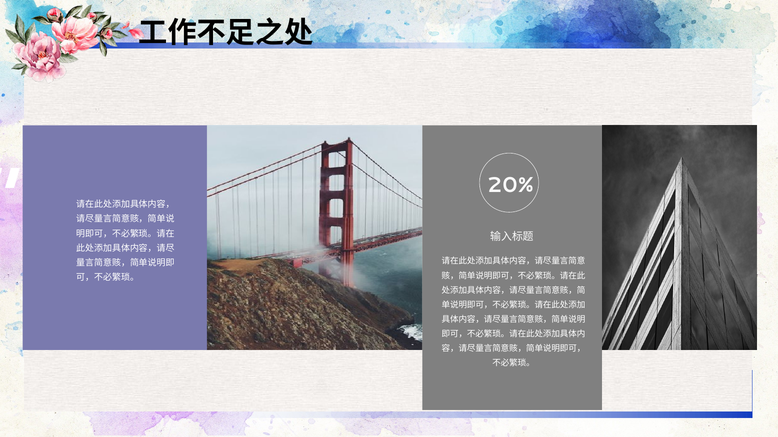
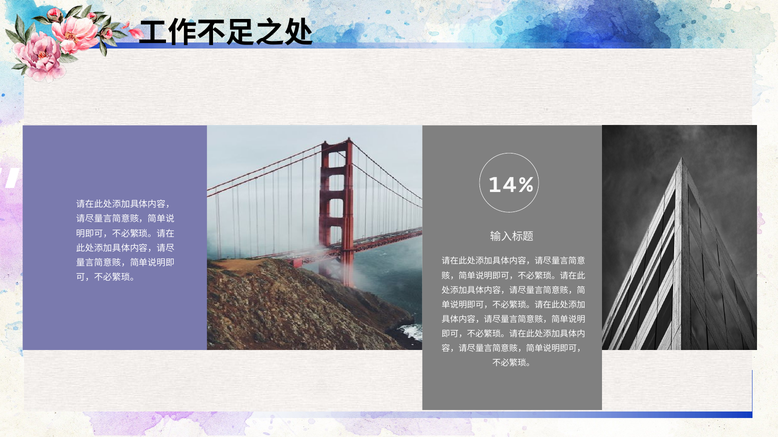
20%: 20% -> 14% (510, 185)
